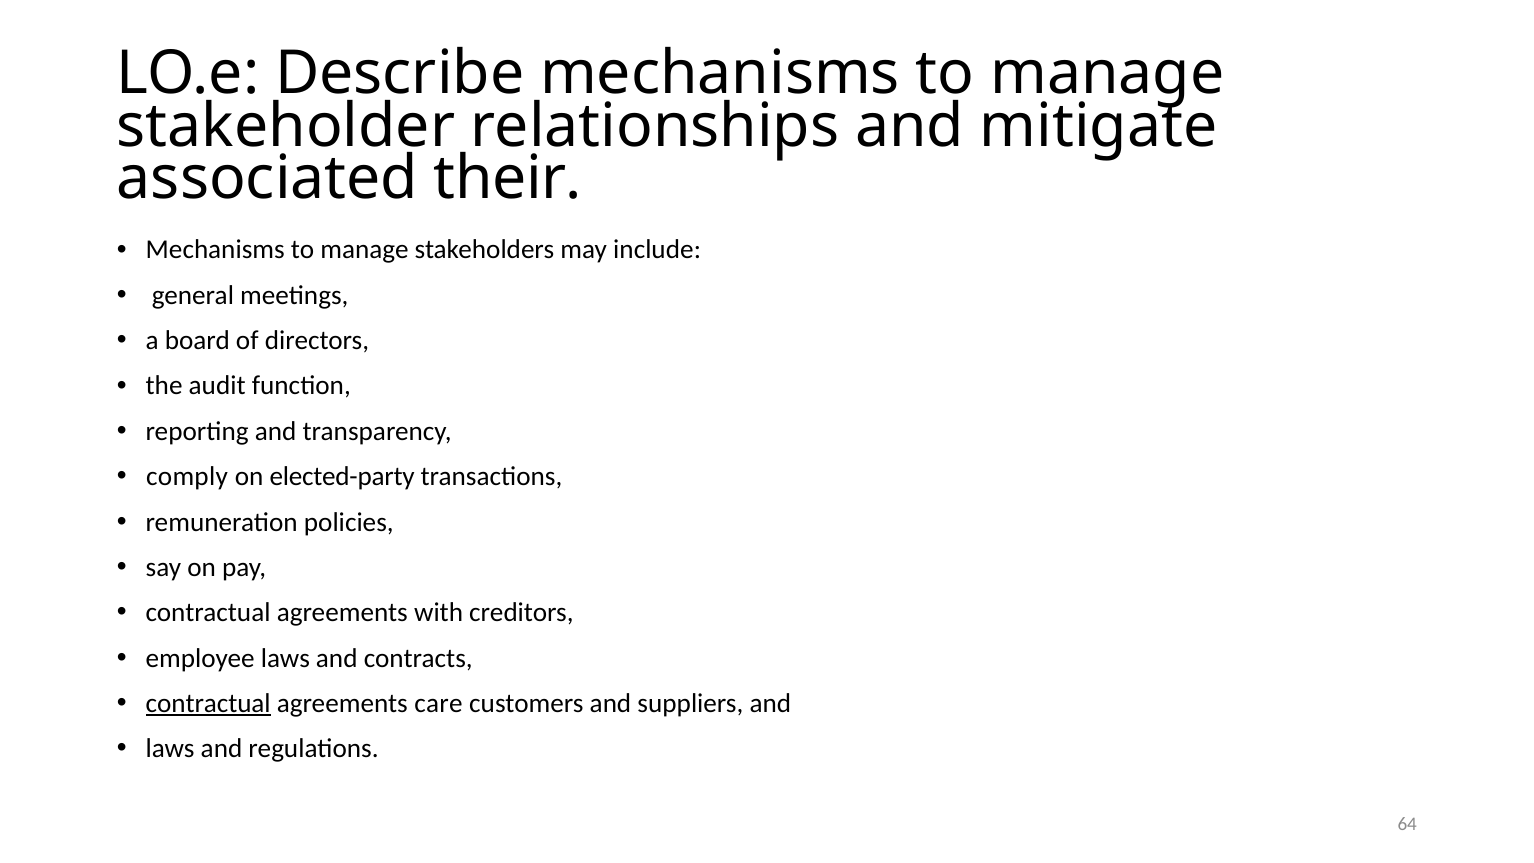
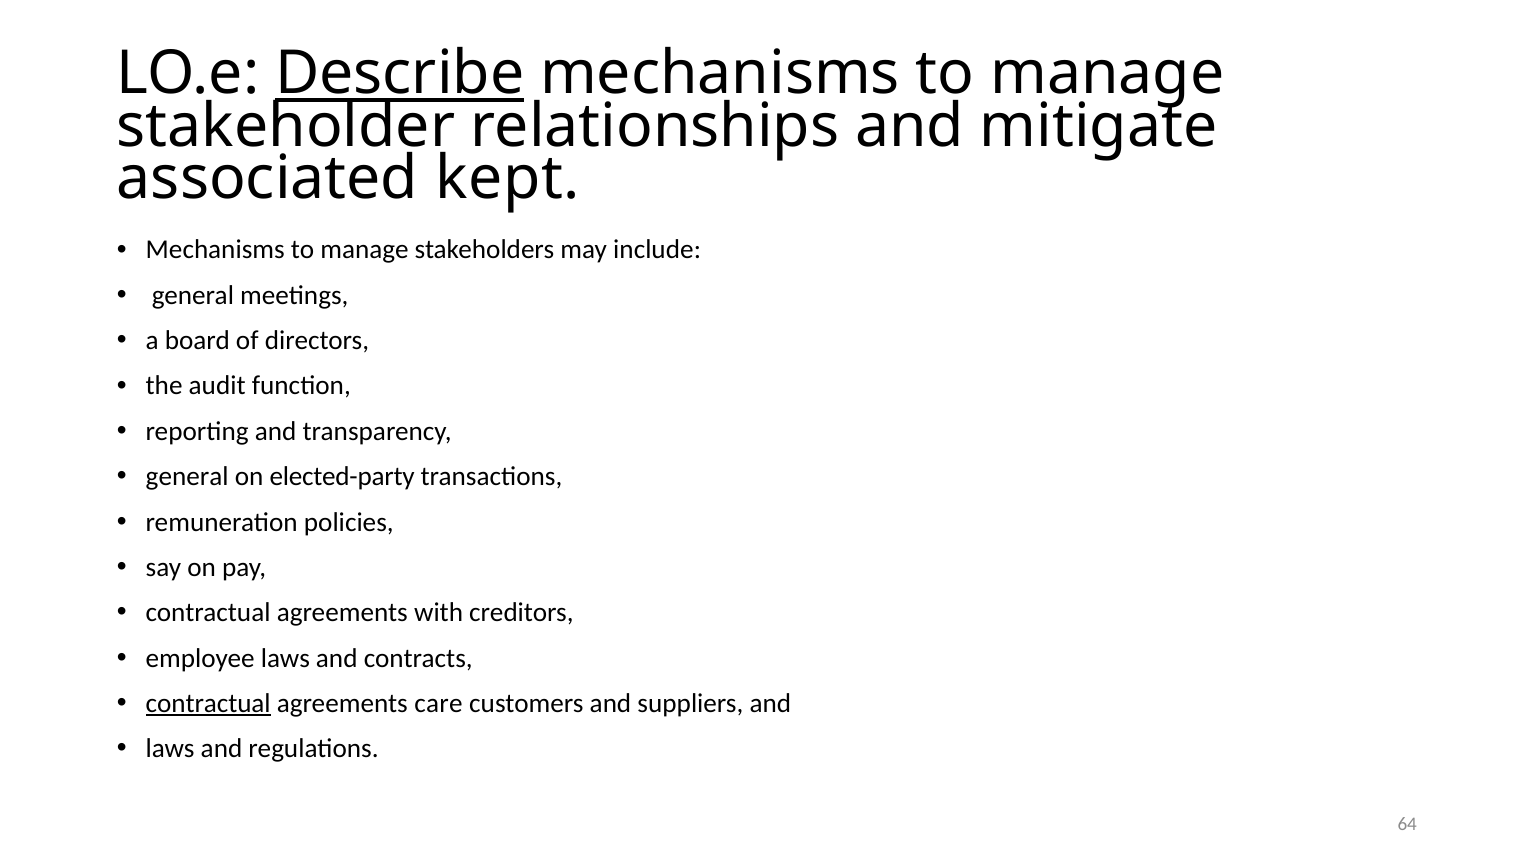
Describe underline: none -> present (400, 74)
their: their -> kept (507, 178)
comply: comply -> general (187, 477)
